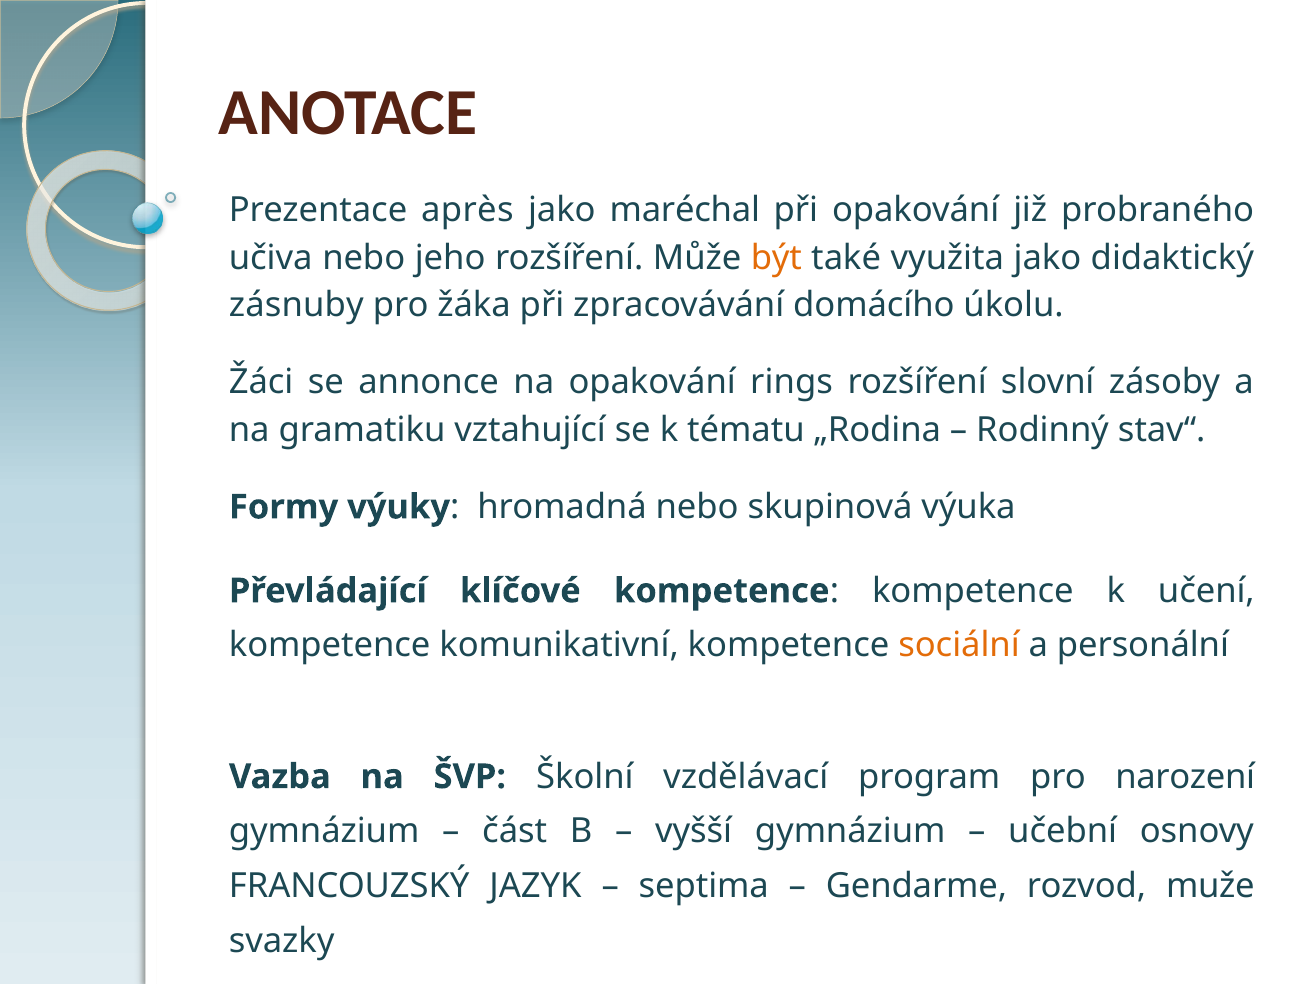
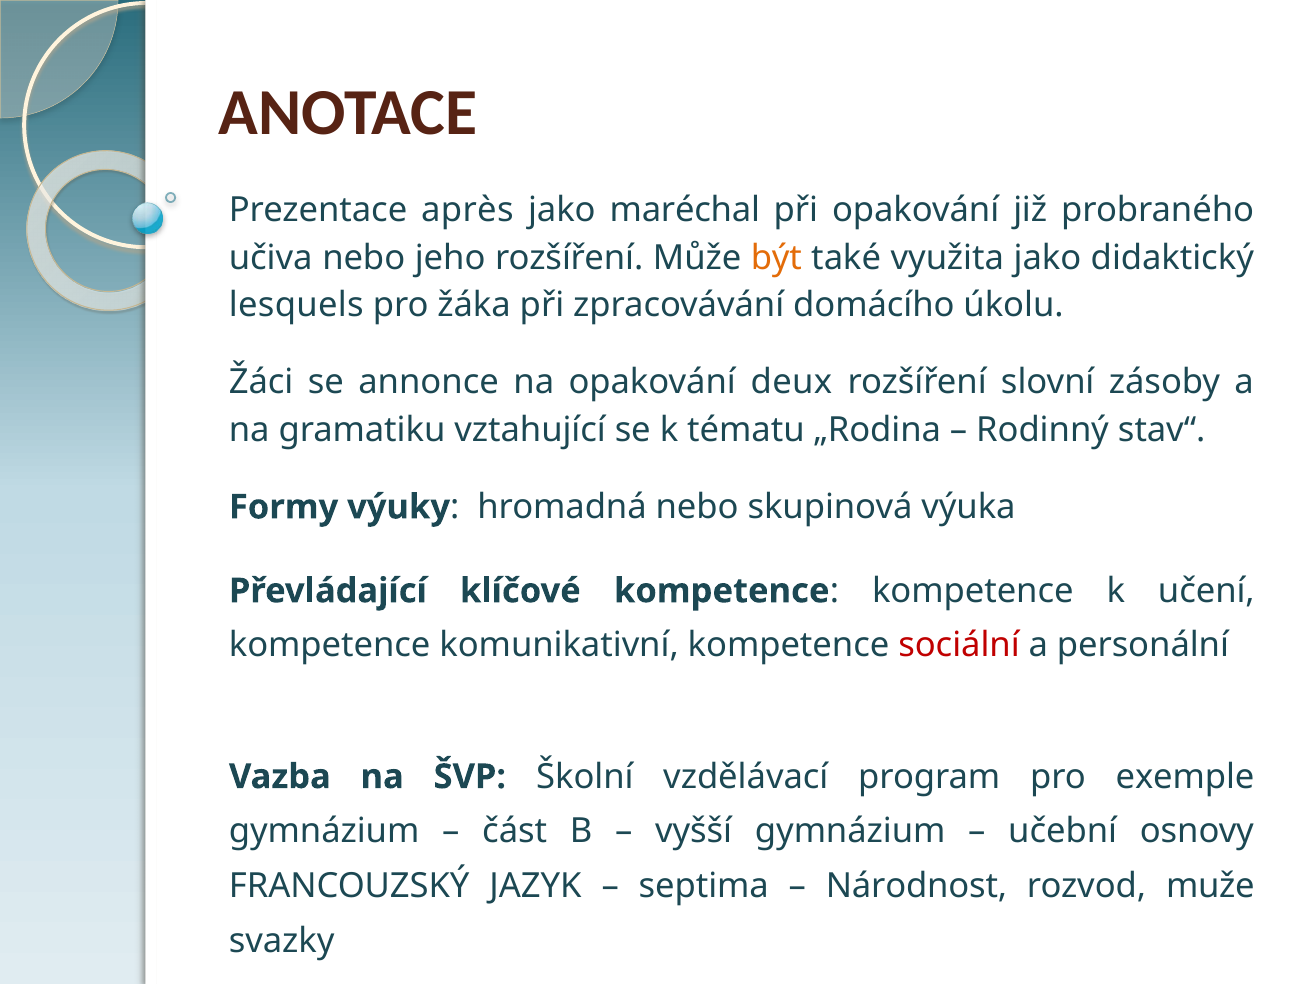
zásnuby: zásnuby -> lesquels (296, 306)
rings: rings -> deux (792, 382)
sociální colour: orange -> red (959, 646)
narození: narození -> exemple (1185, 777)
Gendarme: Gendarme -> Národnost (916, 886)
